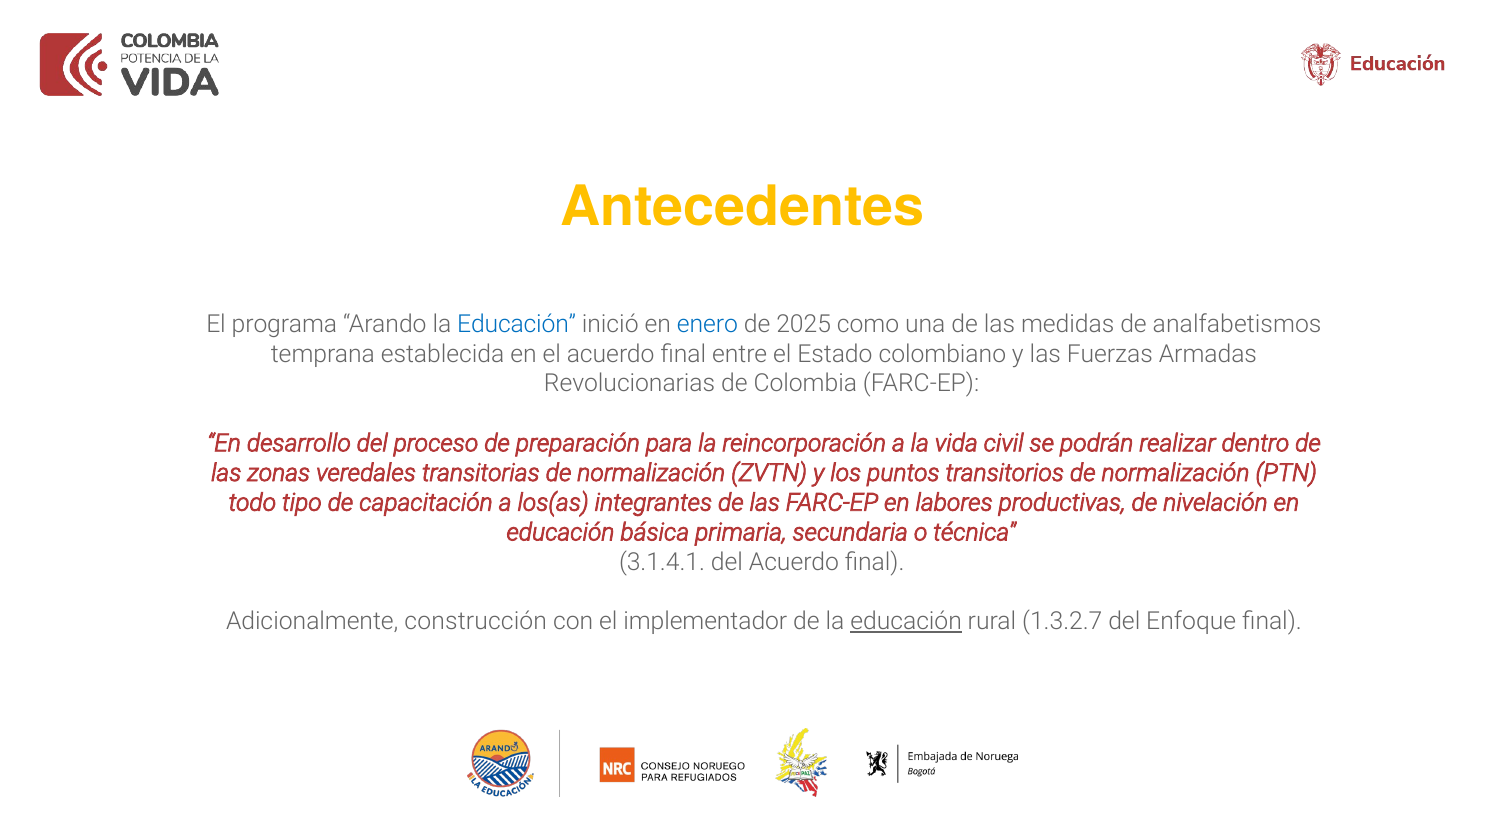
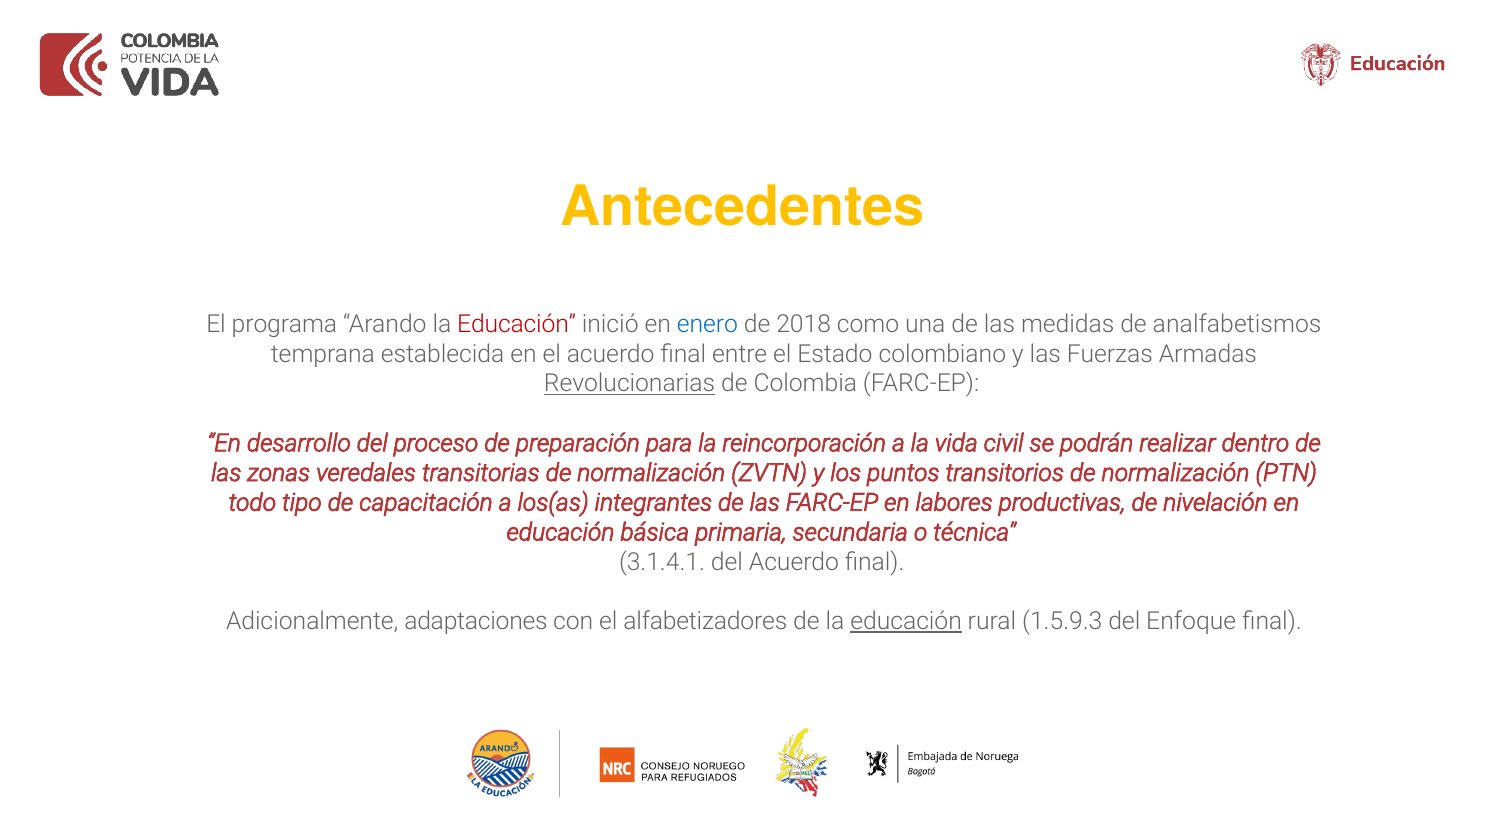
Educación colour: blue -> red (517, 324)
2025: 2025 -> 2018 (804, 324)
Revolucionarias underline: none -> present (630, 383)
construcción: construcción -> adaptaciones (476, 621)
implementador: implementador -> alfabetizadores (705, 621)
1.3.2.7: 1.3.2.7 -> 1.5.9.3 (1062, 621)
